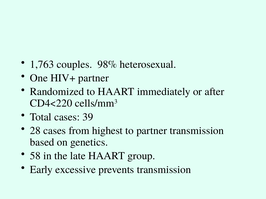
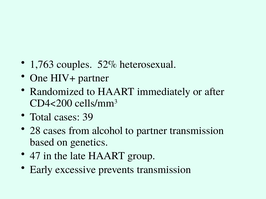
98%: 98% -> 52% (107, 64)
CD4<220: CD4<220 -> CD4<200 (51, 103)
highest: highest -> alcohol (107, 131)
58: 58 -> 47 (35, 156)
